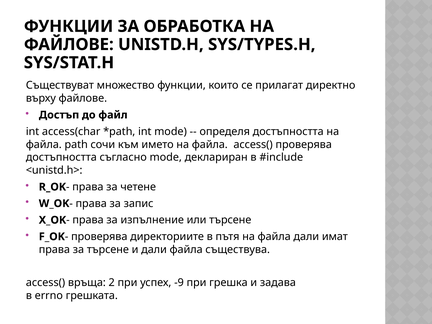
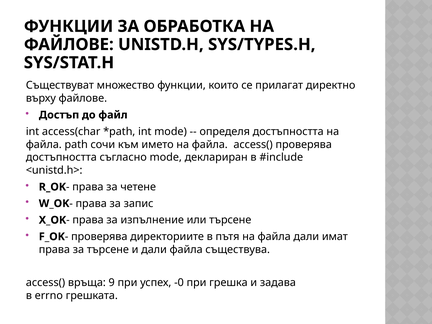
2: 2 -> 9 (112, 283)
-9: -9 -> -0 (179, 283)
